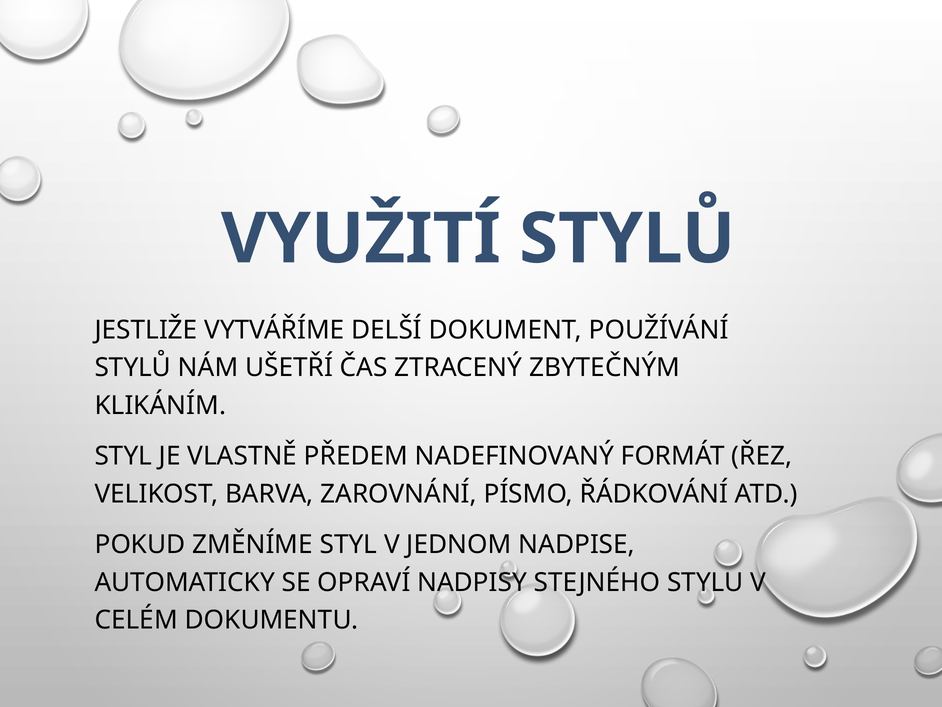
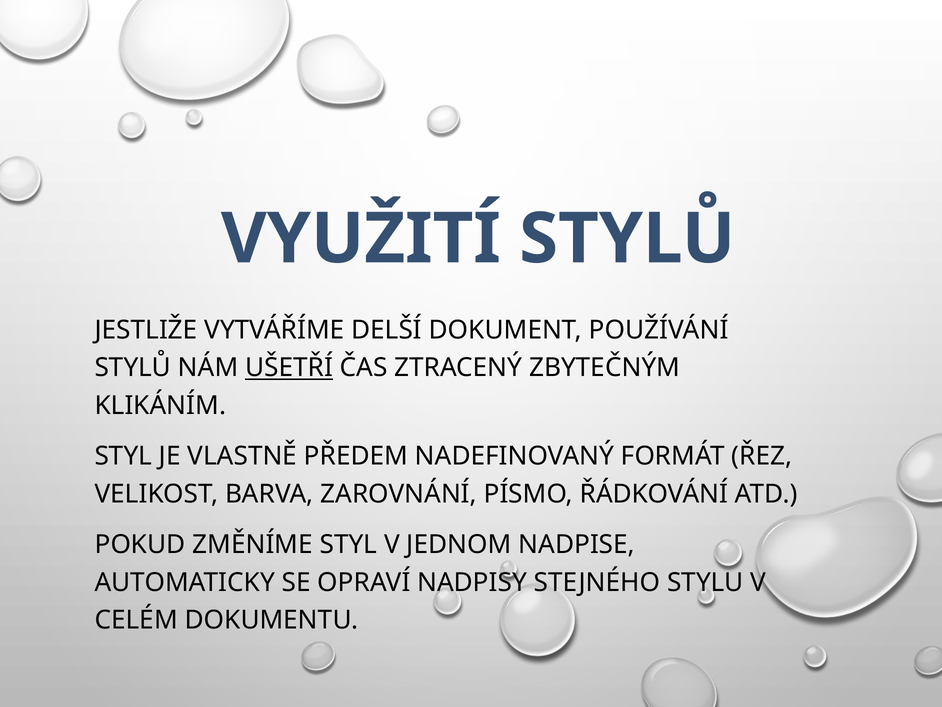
UŠETŘÍ underline: none -> present (289, 368)
